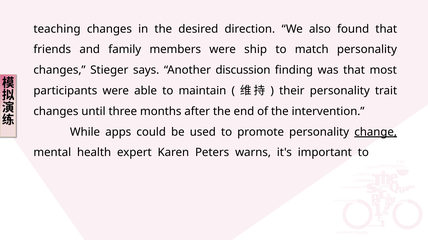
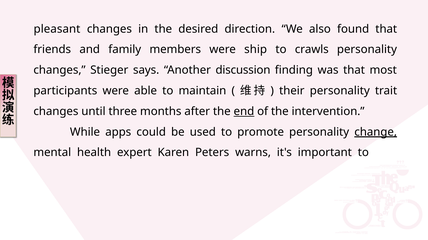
teaching: teaching -> pleasant (57, 29)
match: match -> crawls (312, 50)
end underline: none -> present (244, 111)
